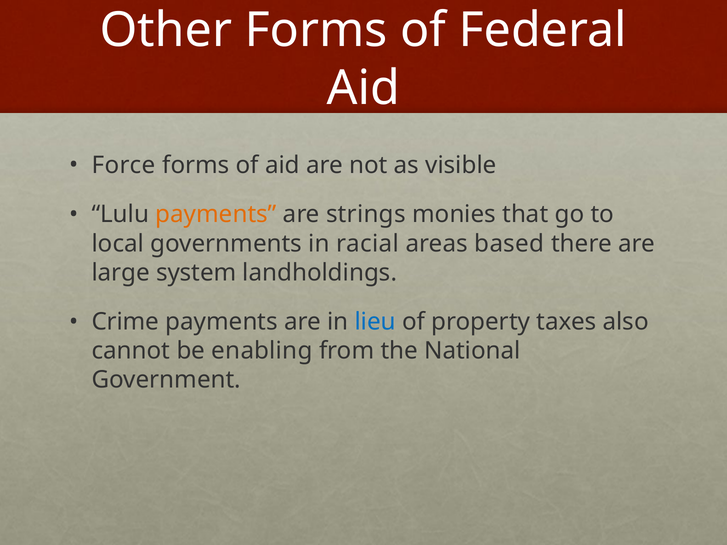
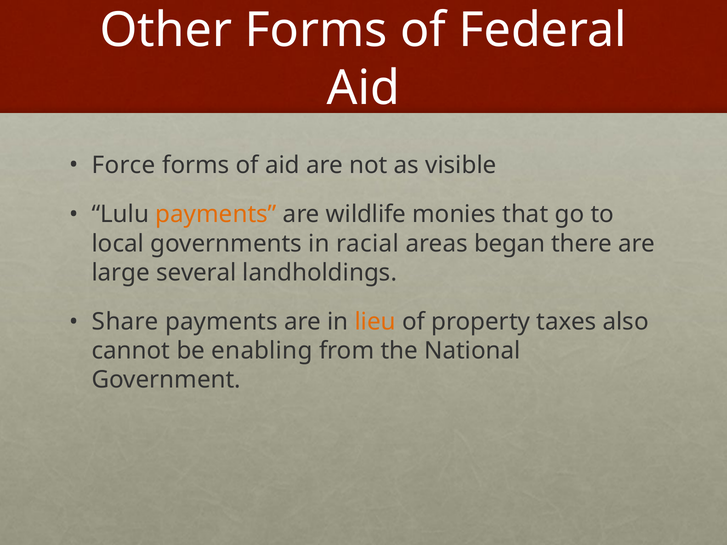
strings: strings -> wildlife (366, 215)
based: based -> began (510, 244)
system: system -> several (196, 273)
Crime: Crime -> Share (125, 322)
lieu colour: blue -> orange (375, 322)
